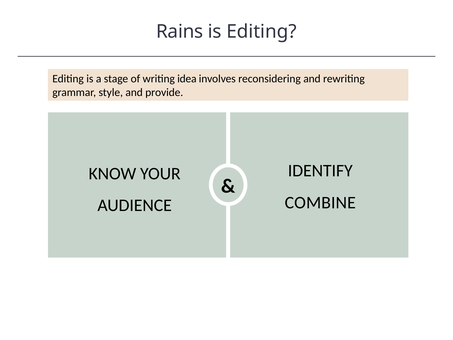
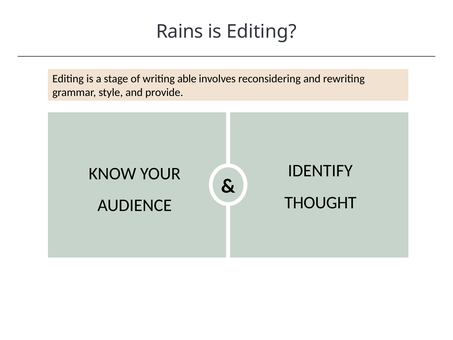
idea: idea -> able (187, 79)
COMBINE: COMBINE -> THOUGHT (320, 202)
